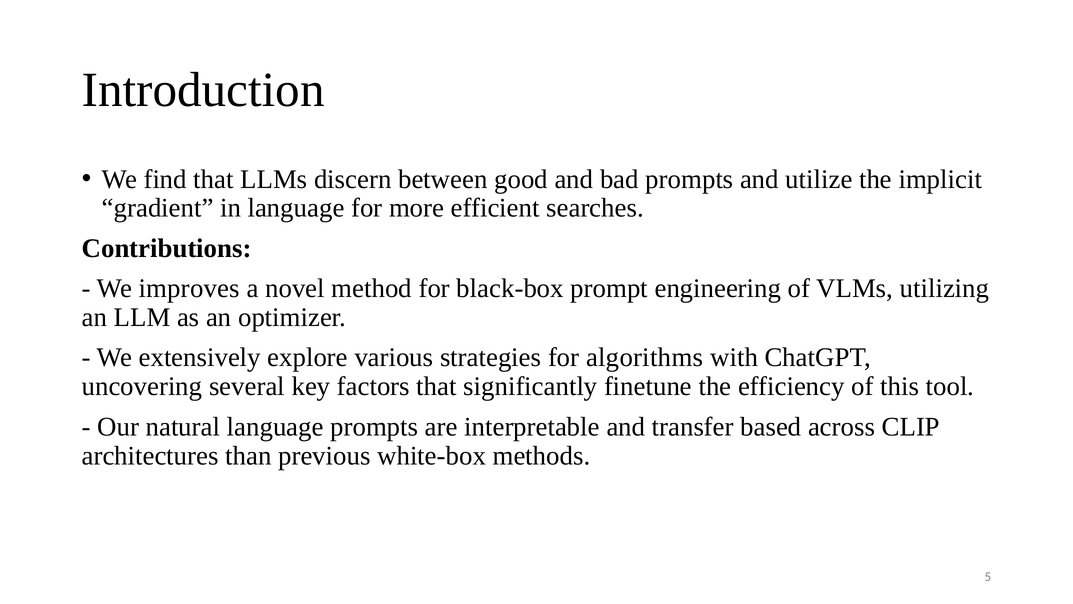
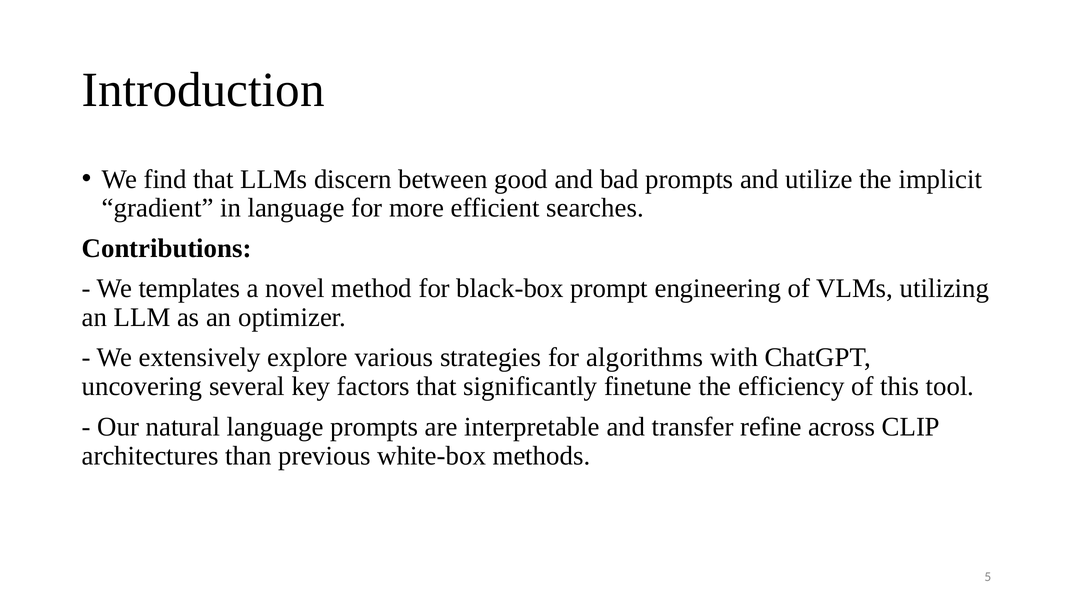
improves: improves -> templates (189, 288)
based: based -> refine (771, 426)
